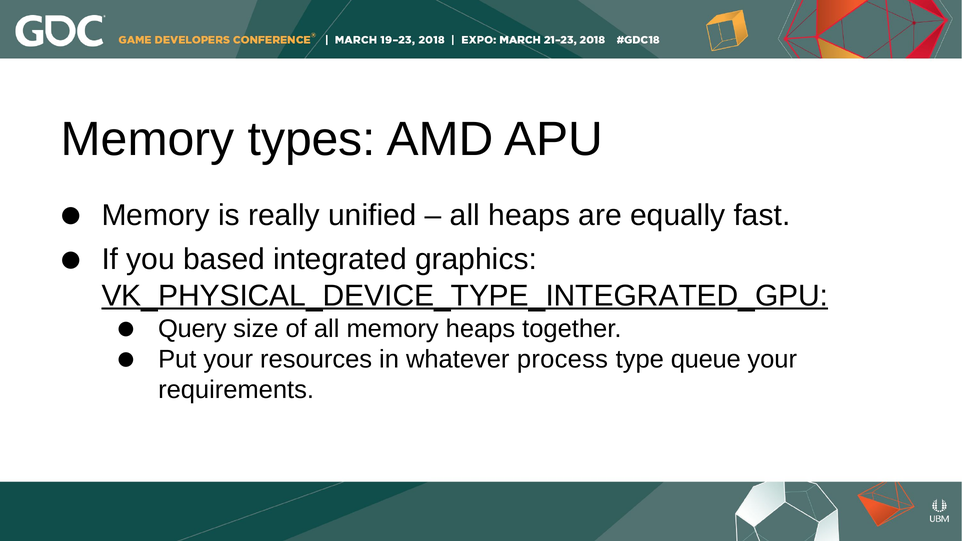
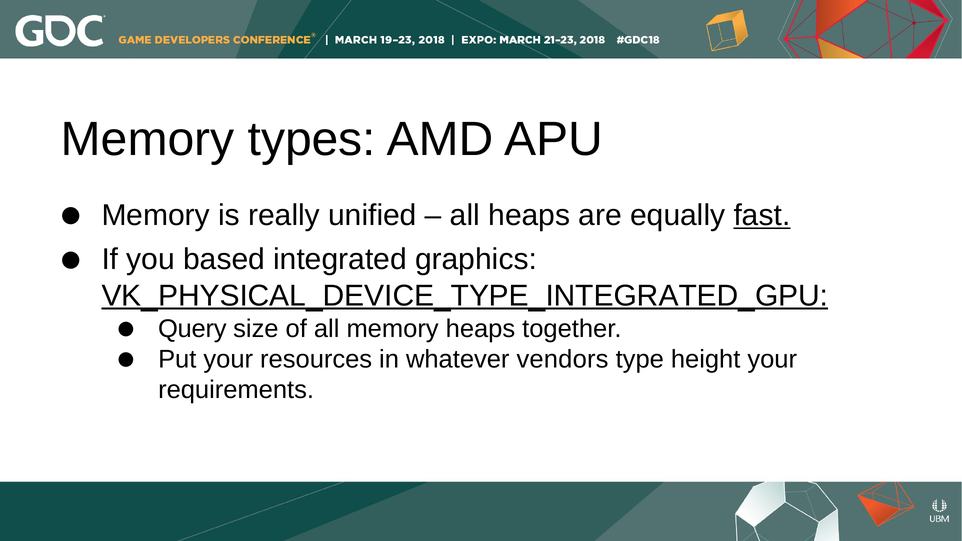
fast underline: none -> present (762, 215)
process: process -> vendors (562, 359)
queue: queue -> height (706, 359)
